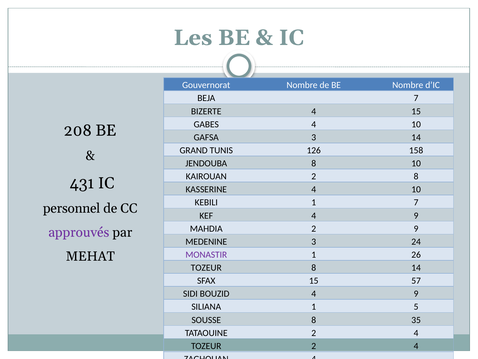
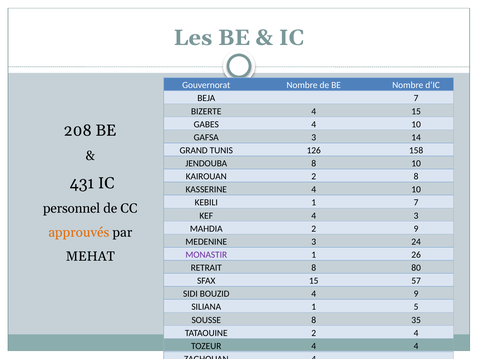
KEF 4 9: 9 -> 3 (416, 215)
approuvés colour: purple -> orange (79, 232)
TOZEUR: TOZEUR -> RETRAIT (206, 267)
8 14: 14 -> 80 (416, 267)
TOZEUR 2: 2 -> 4 (314, 346)
